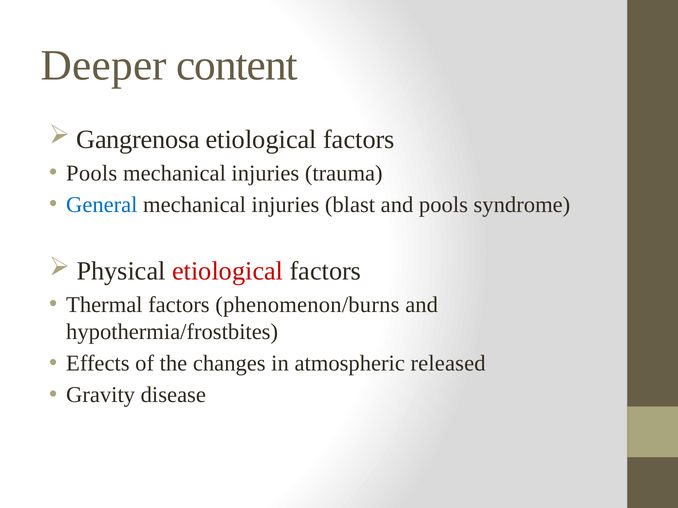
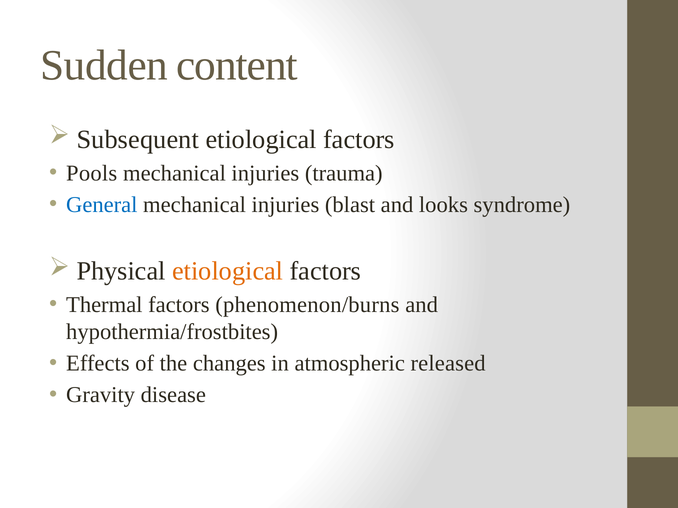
Deeper: Deeper -> Sudden (104, 66)
Gangrenosa: Gangrenosa -> Subsequent (138, 140)
and pools: pools -> looks (443, 205)
etiological colour: red -> orange (228, 271)
